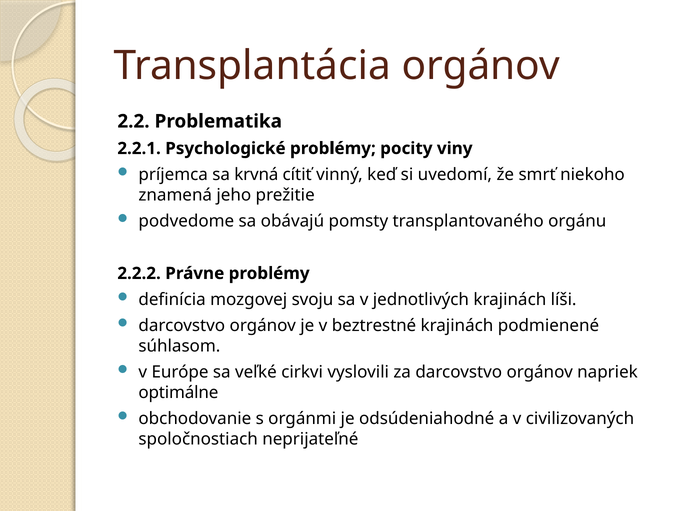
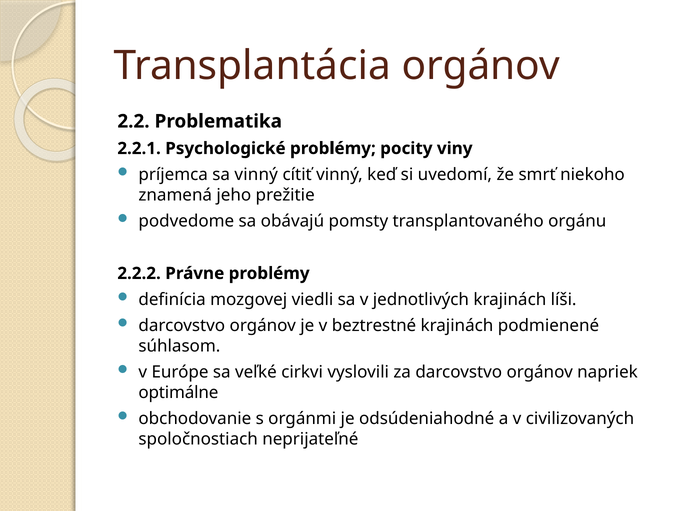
sa krvná: krvná -> vinný (256, 174)
svoju: svoju -> viedli (312, 299)
